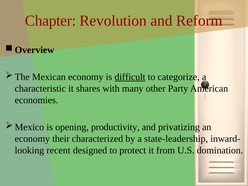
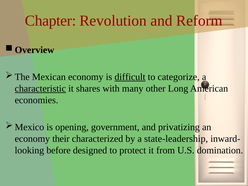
characteristic underline: none -> present (40, 89)
Party: Party -> Long (178, 89)
productivity: productivity -> government (115, 127)
recent: recent -> before (59, 150)
